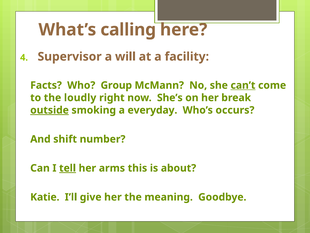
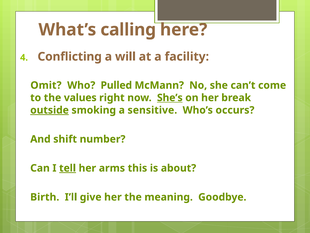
Supervisor: Supervisor -> Conflicting (70, 56)
Facts: Facts -> Omit (46, 85)
Group: Group -> Pulled (116, 85)
can’t underline: present -> none (243, 85)
loudly: loudly -> values (80, 98)
She’s underline: none -> present (170, 98)
everyday: everyday -> sensitive (152, 110)
Katie: Katie -> Birth (45, 197)
